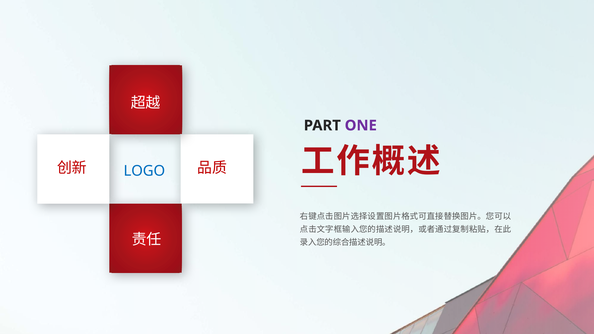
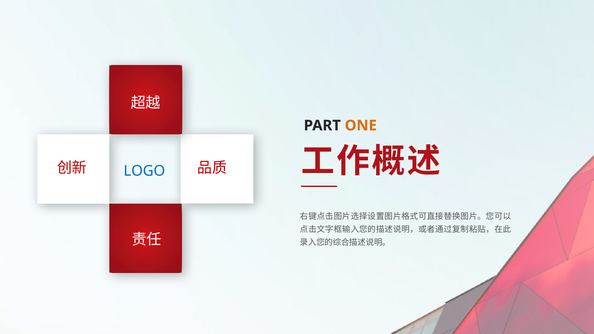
ONE colour: purple -> orange (361, 126)
